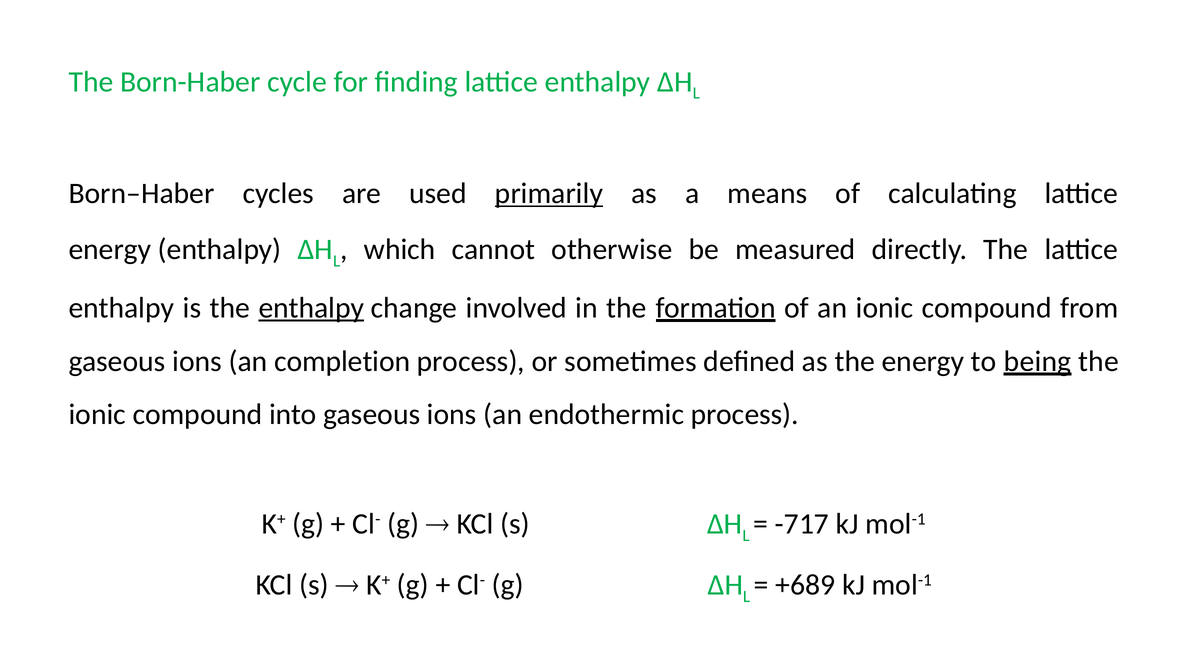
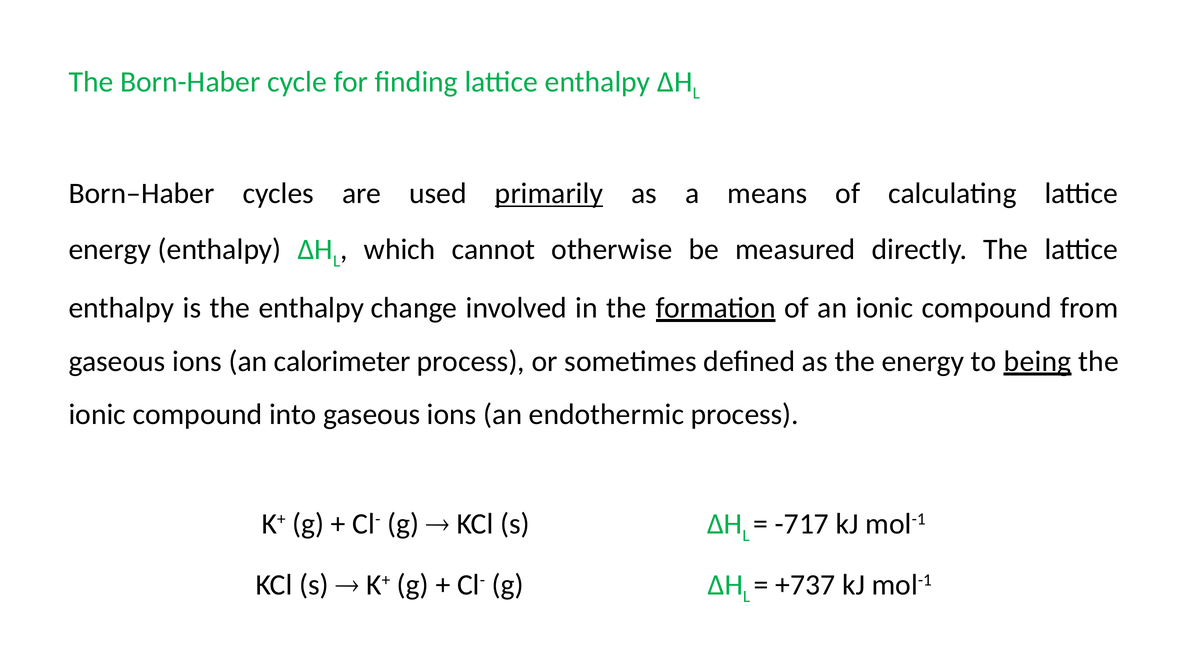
enthalpy underline: present -> none (311, 308)
completion: completion -> calorimeter (342, 361)
+689: +689 -> +737 (805, 585)
